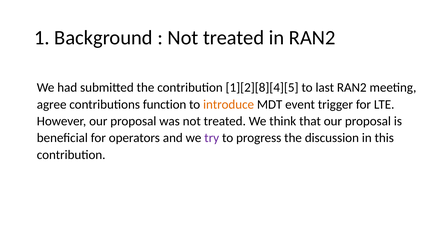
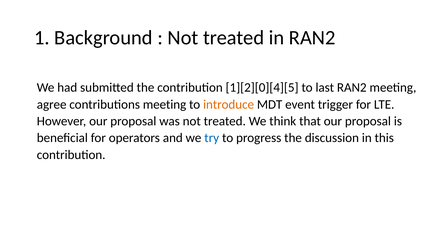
1][2][8][4][5: 1][2][8][4][5 -> 1][2][0][4][5 (262, 87)
contributions function: function -> meeting (165, 104)
try colour: purple -> blue (212, 138)
